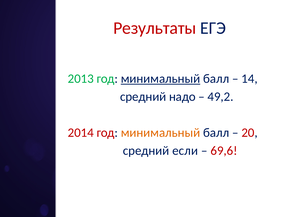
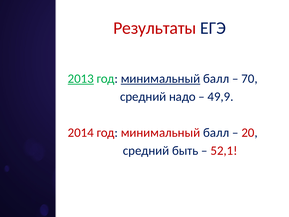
2013 underline: none -> present (81, 79)
14: 14 -> 70 (250, 79)
49,2: 49,2 -> 49,9 (221, 97)
минимальный colour: orange -> red (161, 133)
если: если -> быть (185, 151)
69,6: 69,6 -> 52,1 (224, 151)
